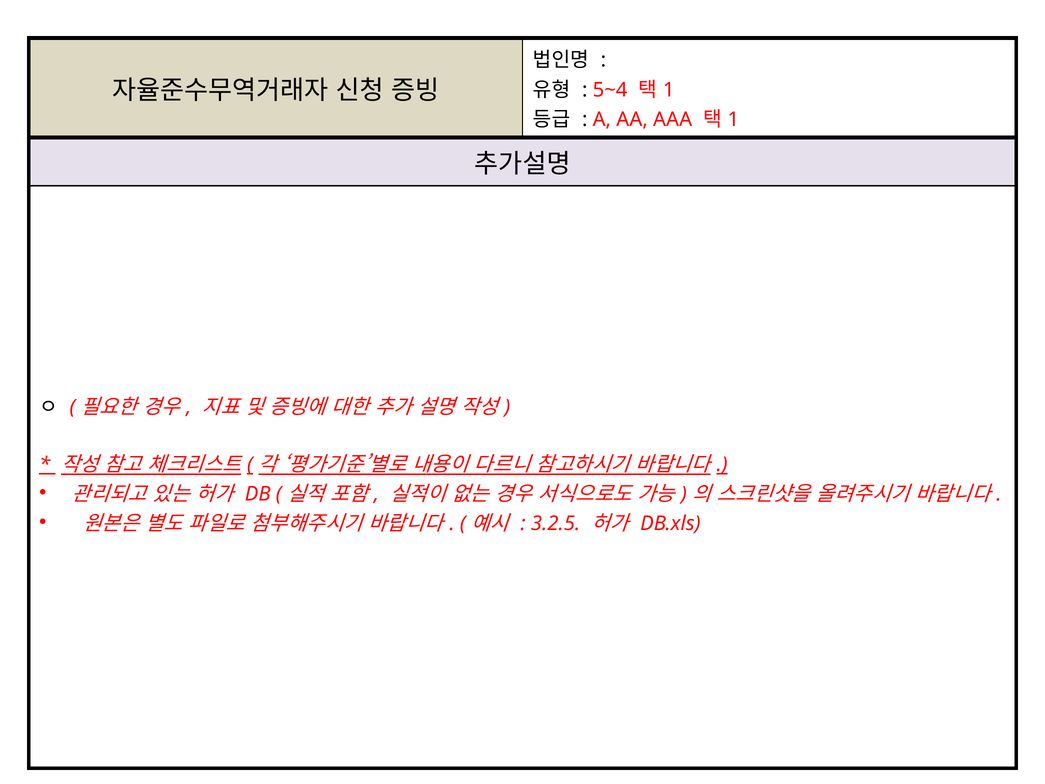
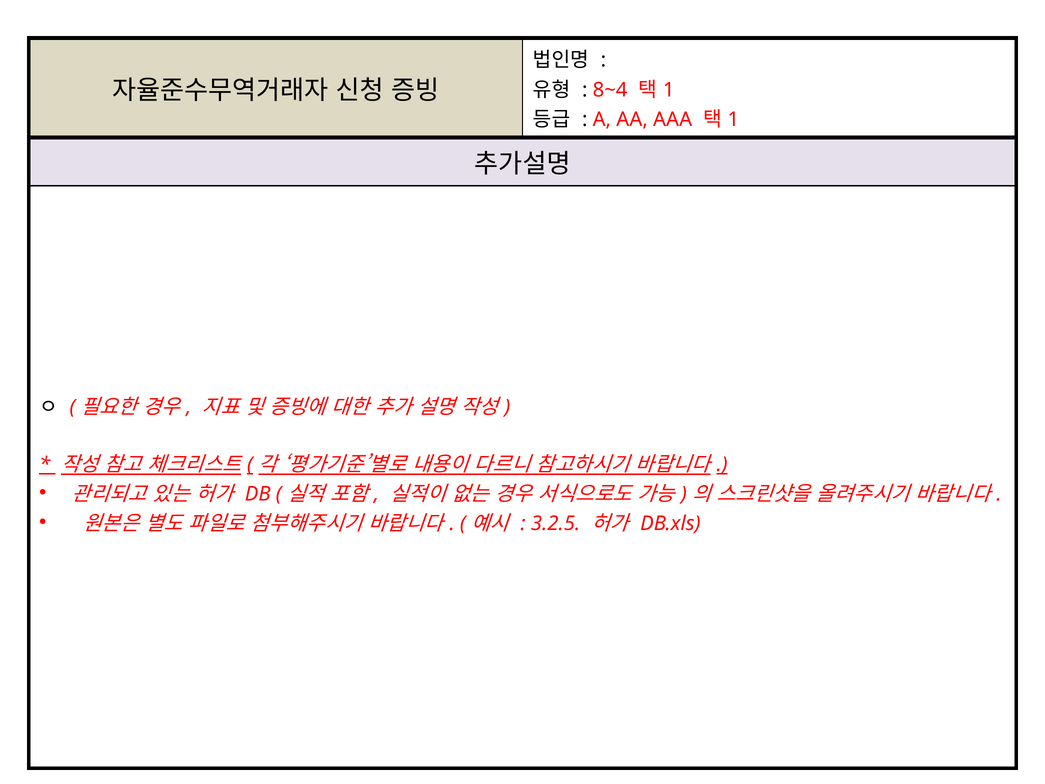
5~4: 5~4 -> 8~4 (610, 90)
